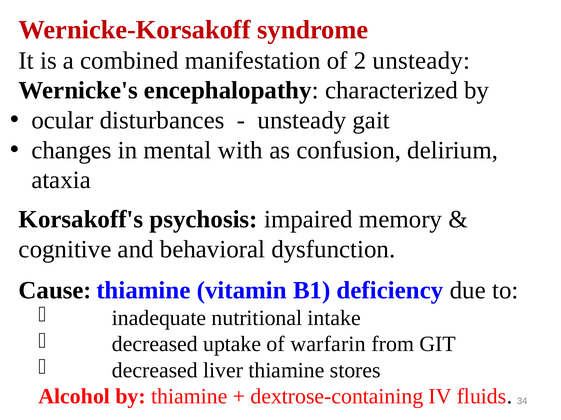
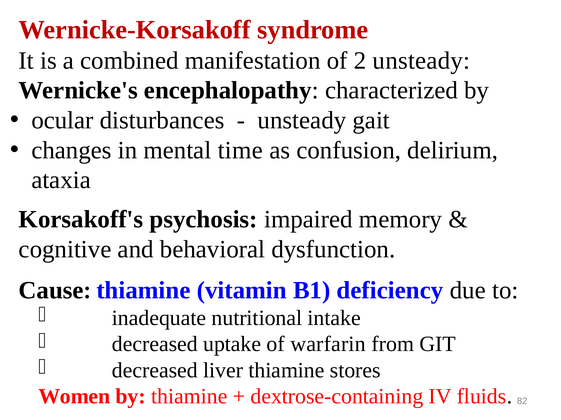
with: with -> time (240, 150)
Alcohol: Alcohol -> Women (74, 397)
34: 34 -> 82 (522, 402)
